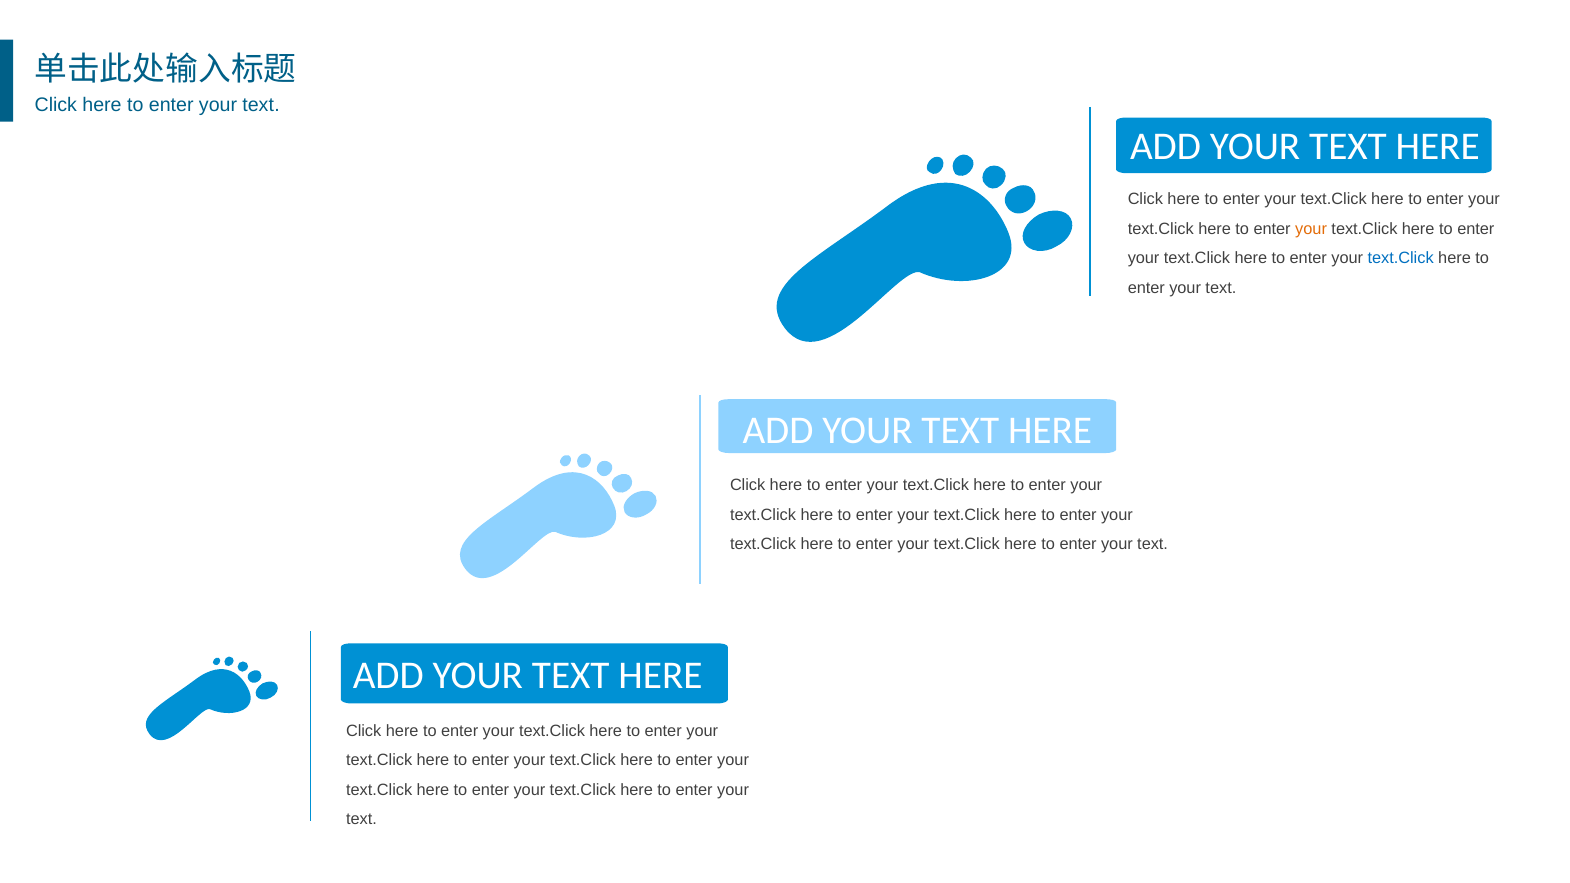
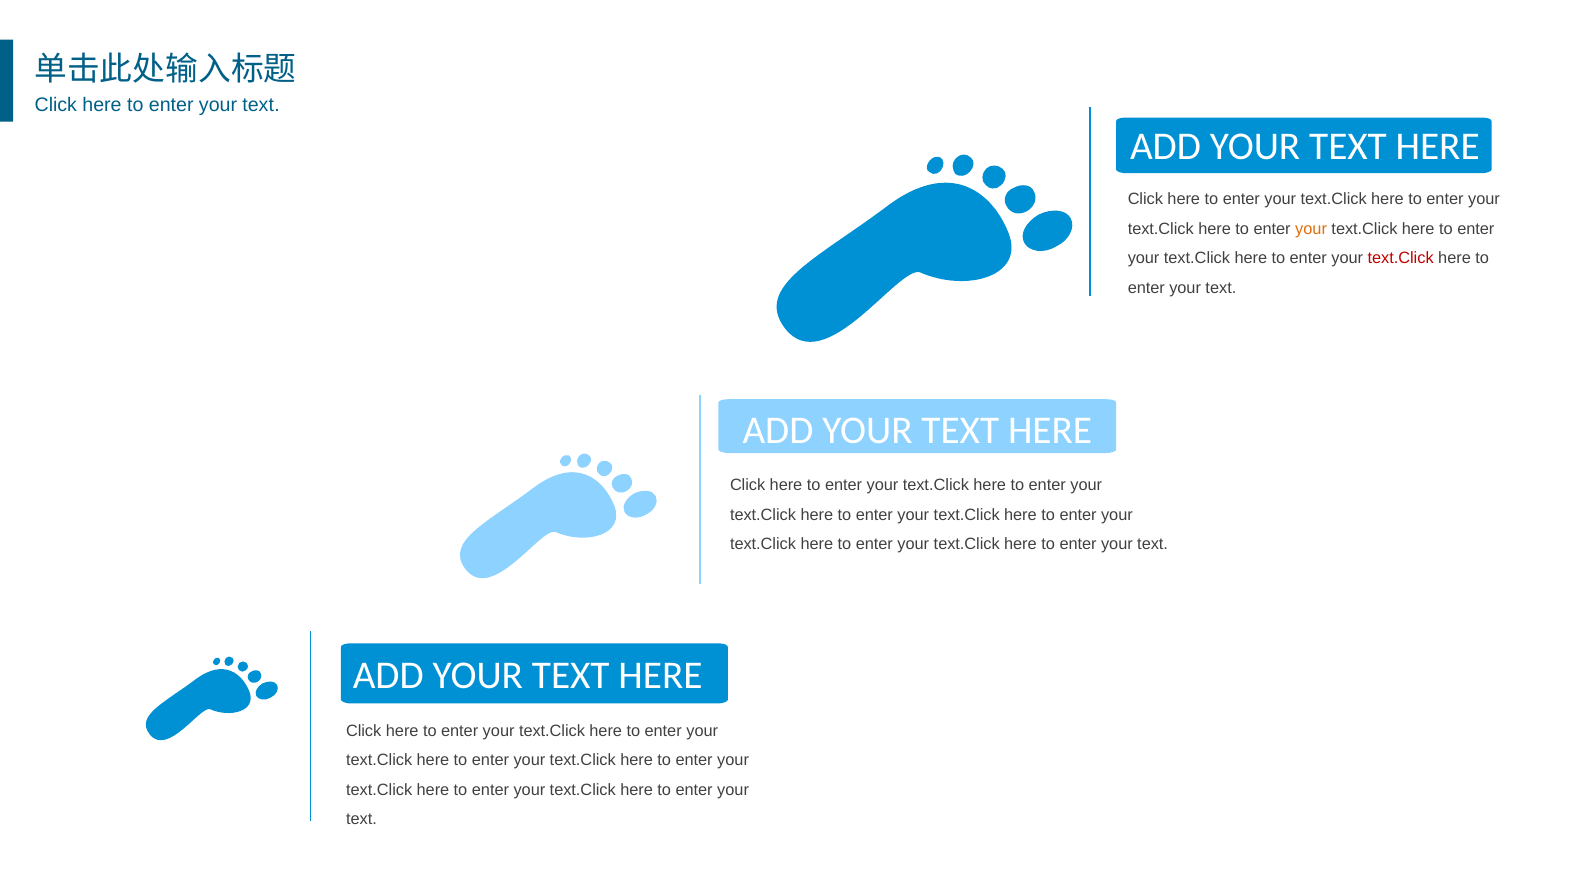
text.Click colour: blue -> red (1401, 258)
